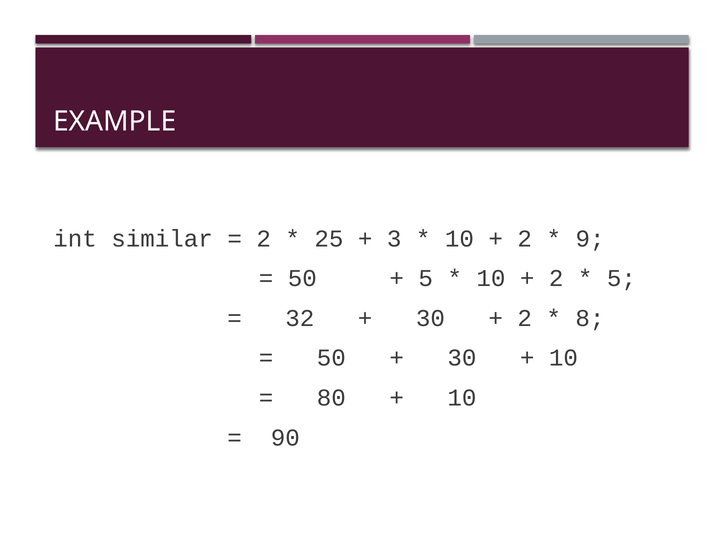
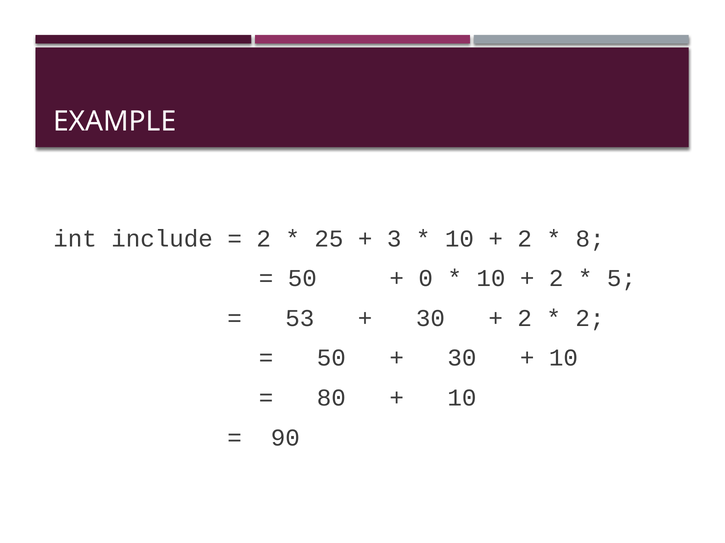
similar: similar -> include (162, 239)
9: 9 -> 8 (590, 239)
5: 5 -> 0 (426, 279)
32: 32 -> 53 (300, 319)
8: 8 -> 2 (590, 319)
